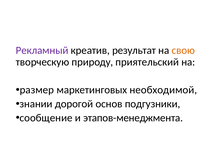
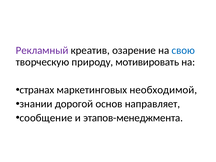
результат: результат -> озарение (134, 50)
свою colour: orange -> blue (183, 50)
приятельский: приятельский -> мотивировать (147, 62)
размер: размер -> странах (37, 90)
подгузники: подгузники -> направляет (153, 104)
